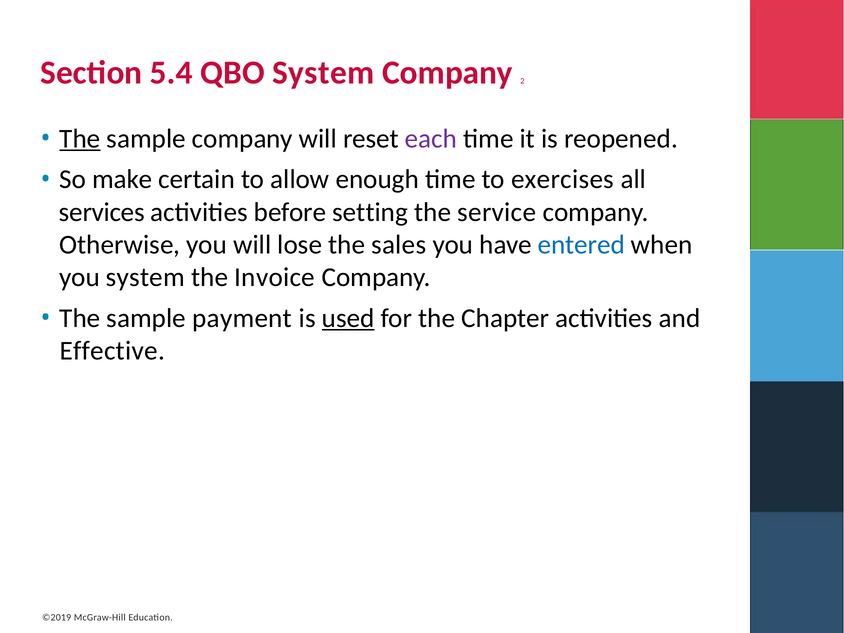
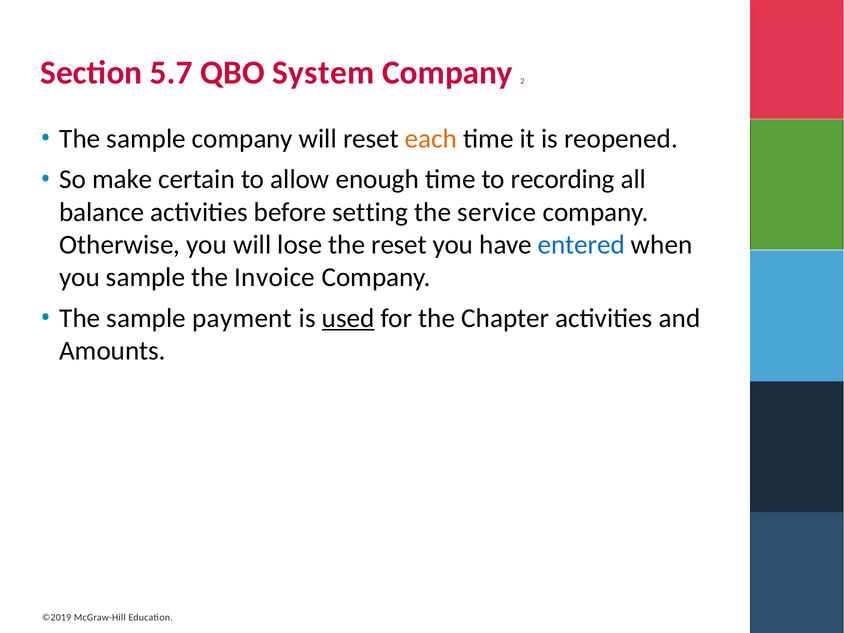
5.4: 5.4 -> 5.7 (171, 73)
The underline: present -> none (80, 139)
each colour: purple -> orange (431, 139)
exercises: exercises -> recording (563, 179)
services: services -> balance (102, 212)
the sales: sales -> reset (399, 245)
you system: system -> sample (146, 277)
Effective: Effective -> Amounts (112, 351)
